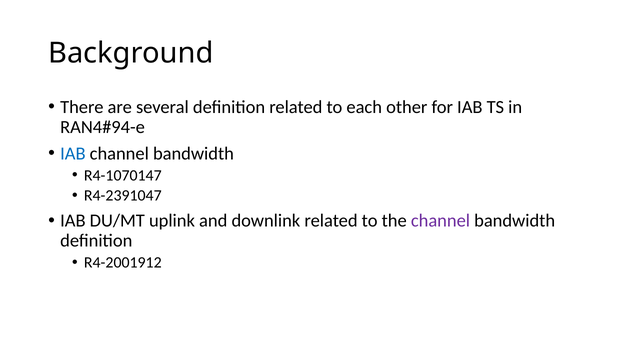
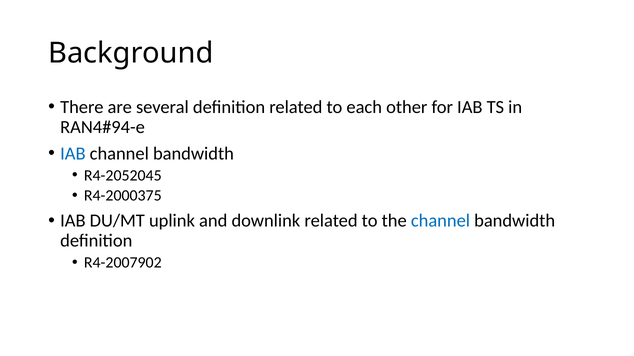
R4-1070147: R4-1070147 -> R4-2052045 (123, 176)
R4-2391047: R4-2391047 -> R4-2000375 (123, 196)
channel colour: purple -> blue (440, 221)
R4-2001912: R4-2001912 -> R4-2007902 (123, 263)
